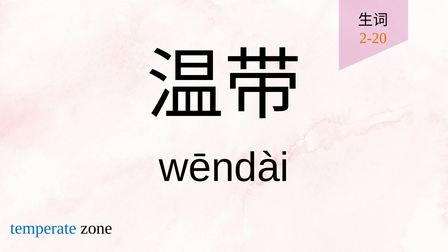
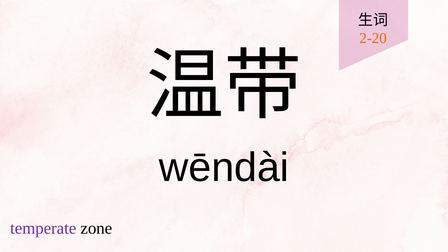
temperate colour: blue -> purple (43, 228)
